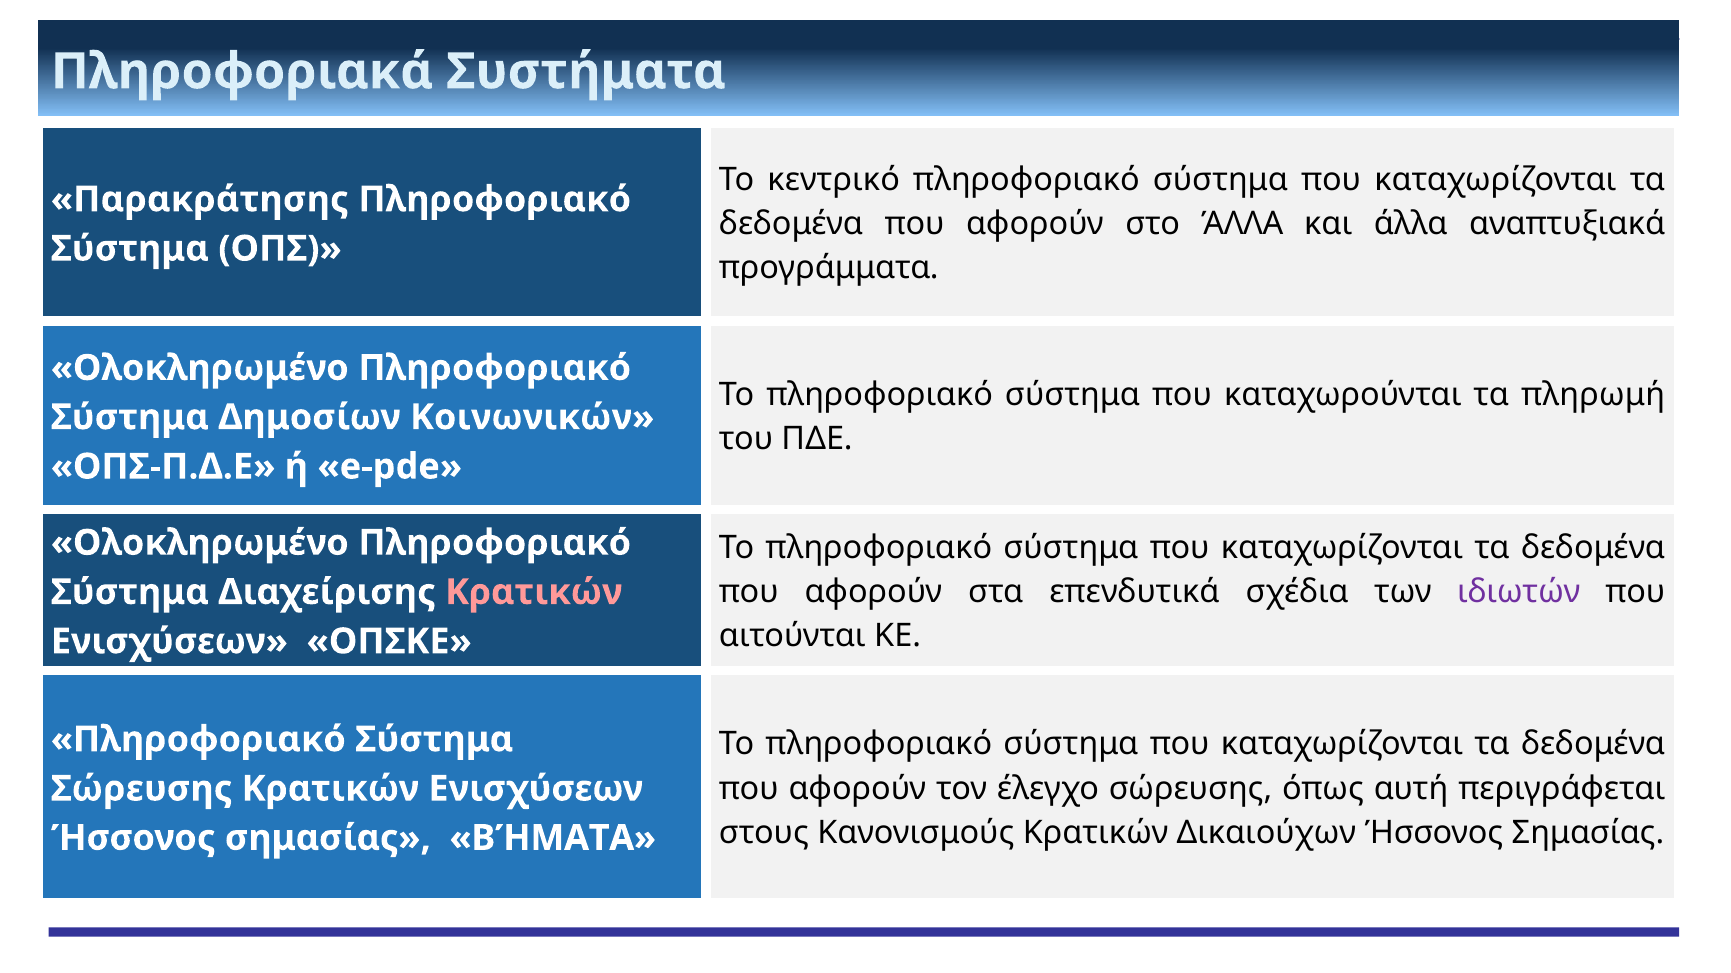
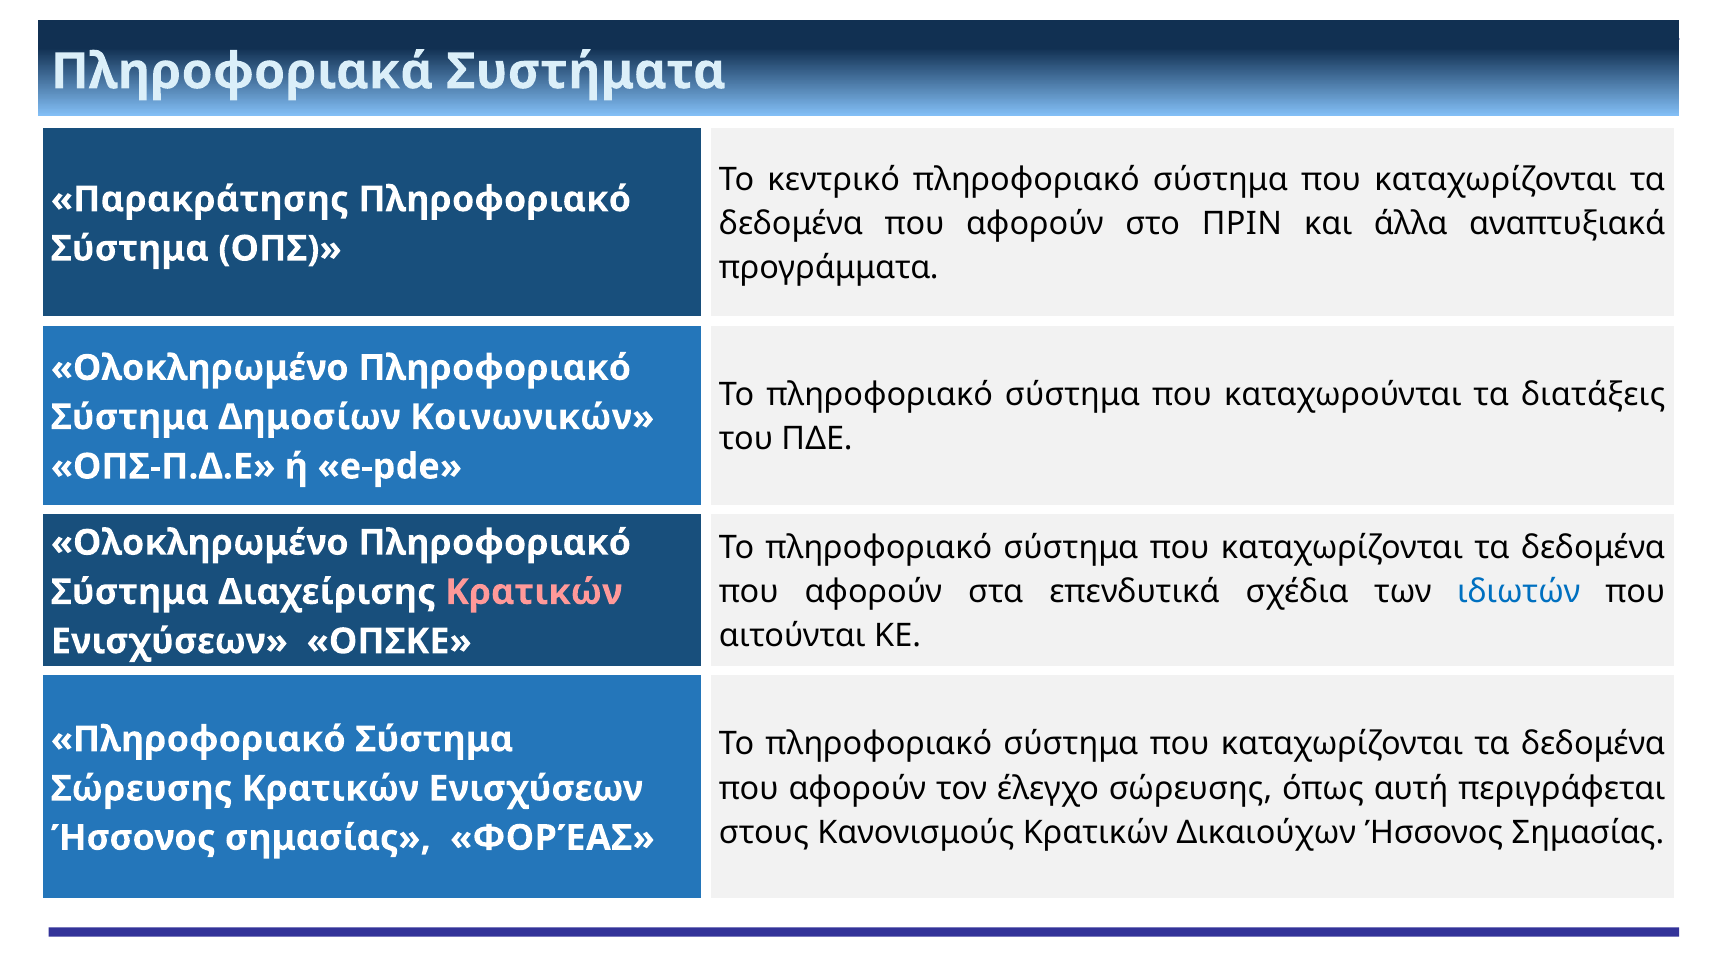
στο ΆΛΛΑ: ΆΛΛΑ -> ΠΡΙΝ (1242, 224)
πληρωμή: πληρωμή -> διατάξεις (1593, 395)
ιδιωτών colour: purple -> blue (1519, 592)
ΒΉΜΑΤΑ: ΒΉΜΑΤΑ -> ΦΟΡΈΑΣ (552, 839)
